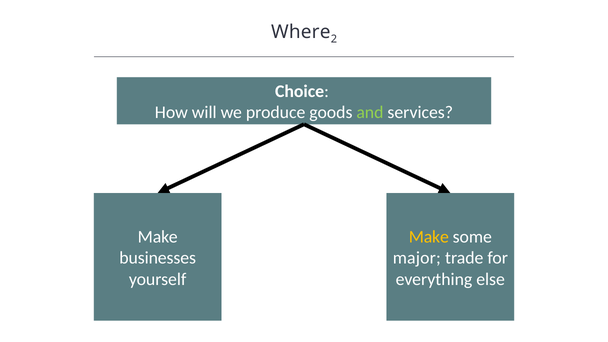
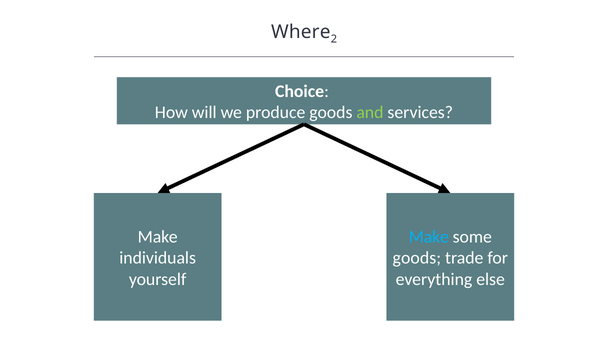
Make colour: yellow -> light blue (429, 237)
businesses: businesses -> individuals (158, 258)
major: major -> goods (417, 258)
